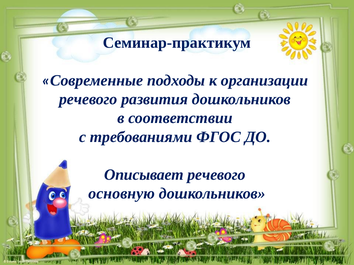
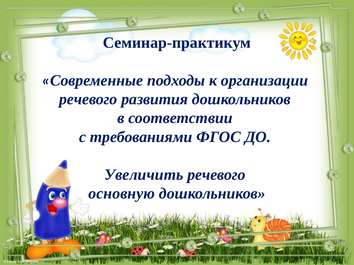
Описывает: Описывает -> Увеличить (144, 175)
